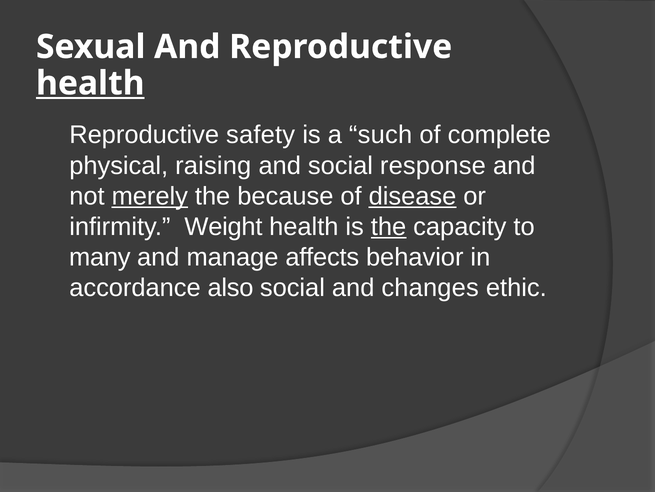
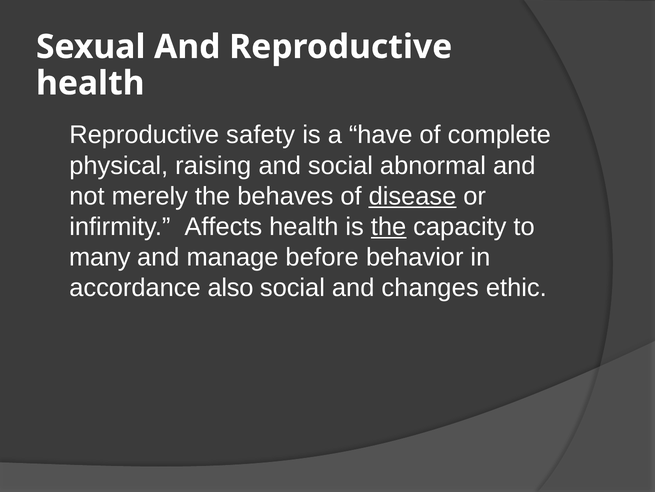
health underline: present -> none (90, 83)
such: such -> have (381, 135)
response: response -> abnormal (433, 165)
merely underline: present -> none (150, 196)
because: because -> behaves (285, 196)
Weight: Weight -> Affects (223, 226)
affects: affects -> before (322, 257)
